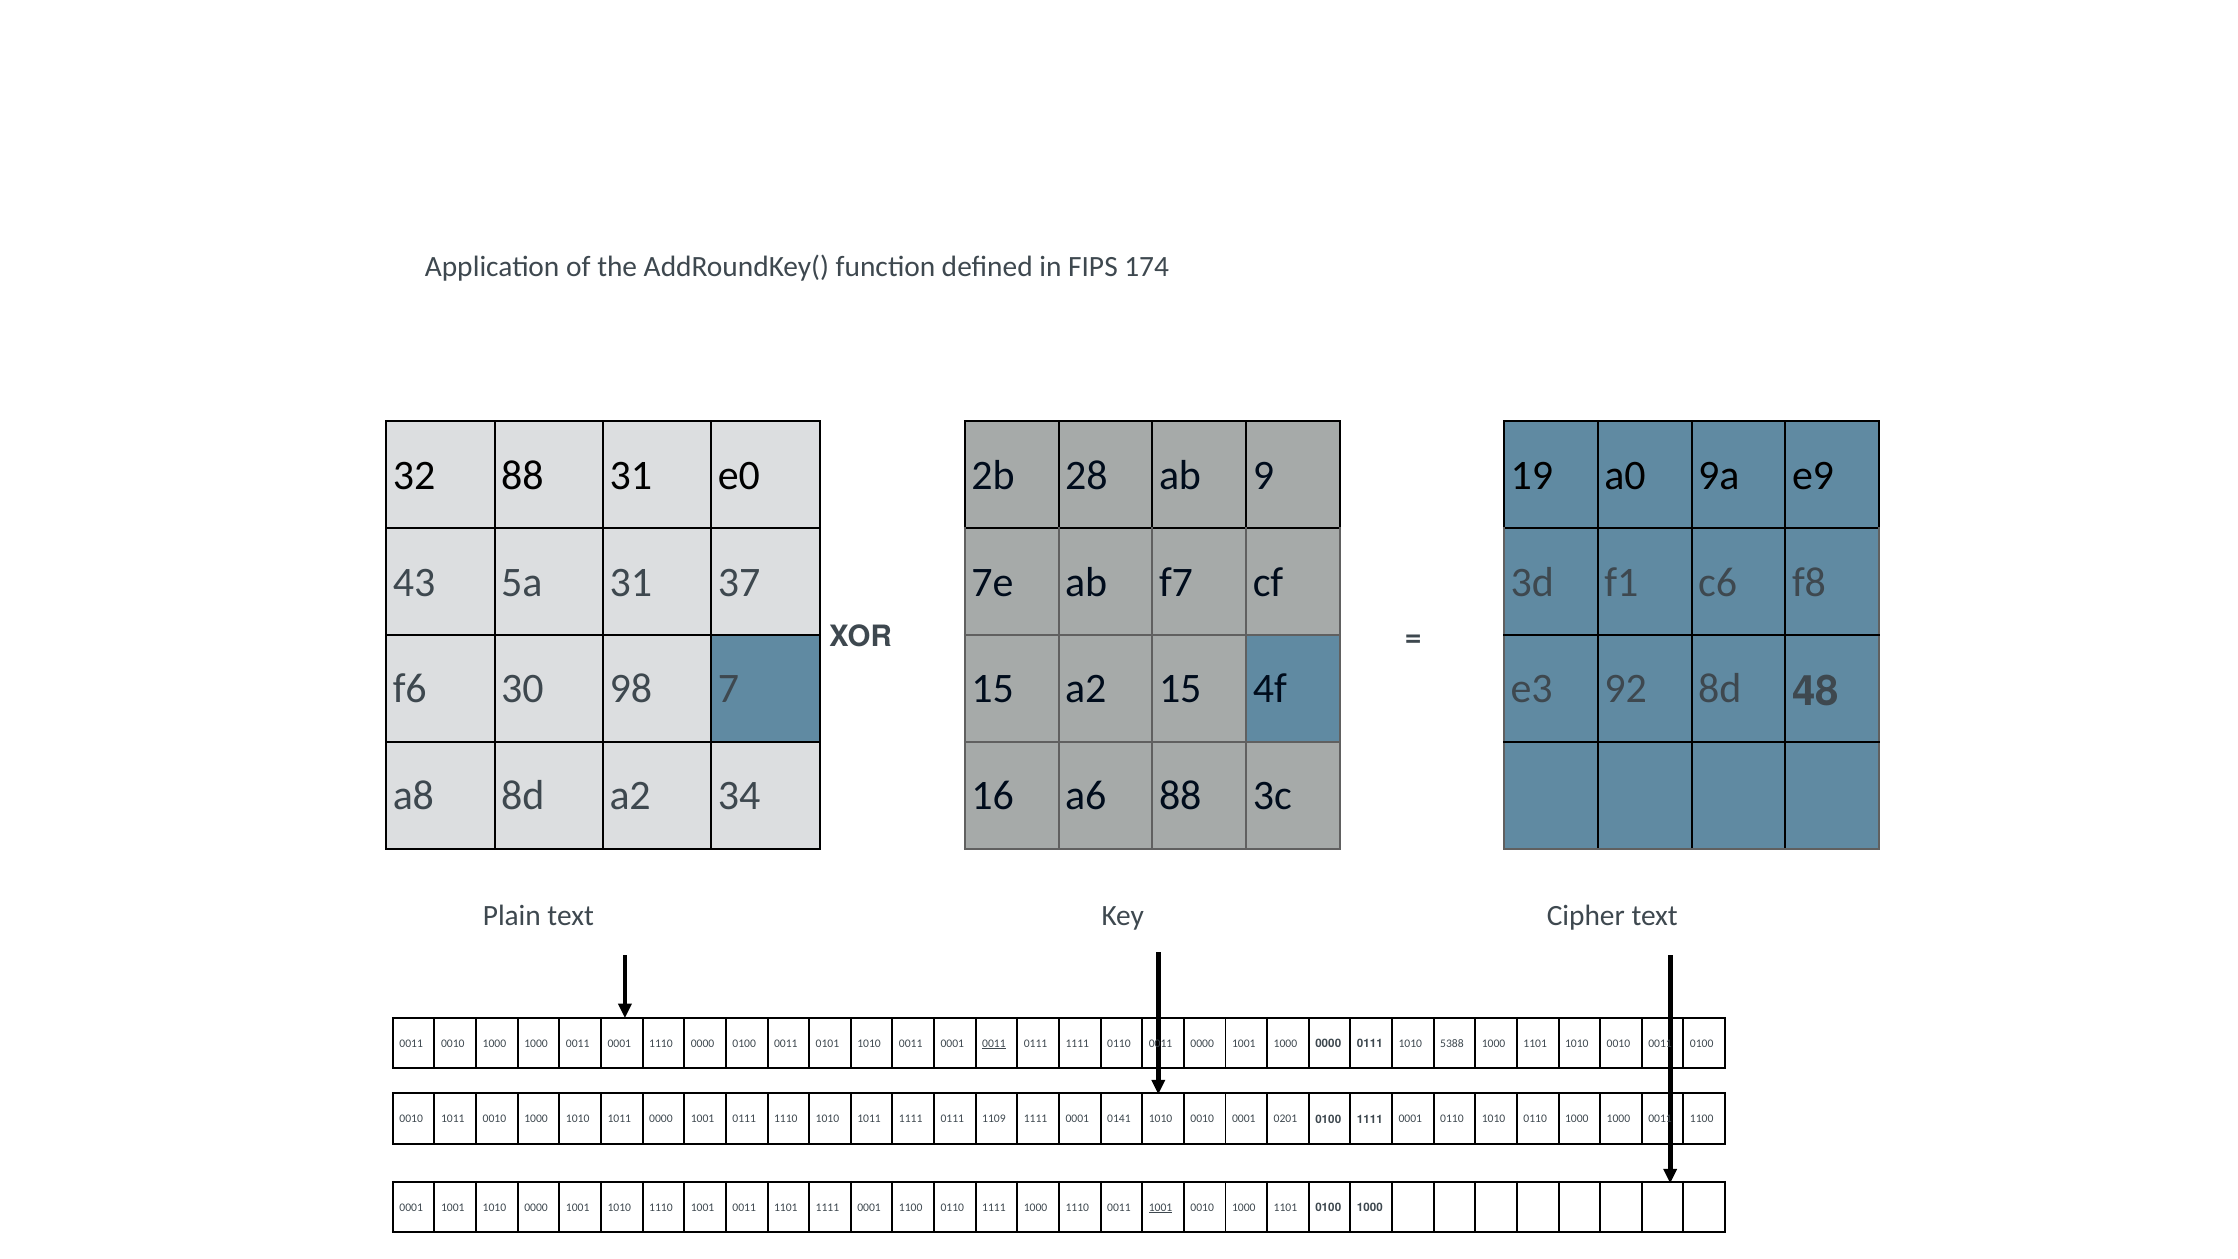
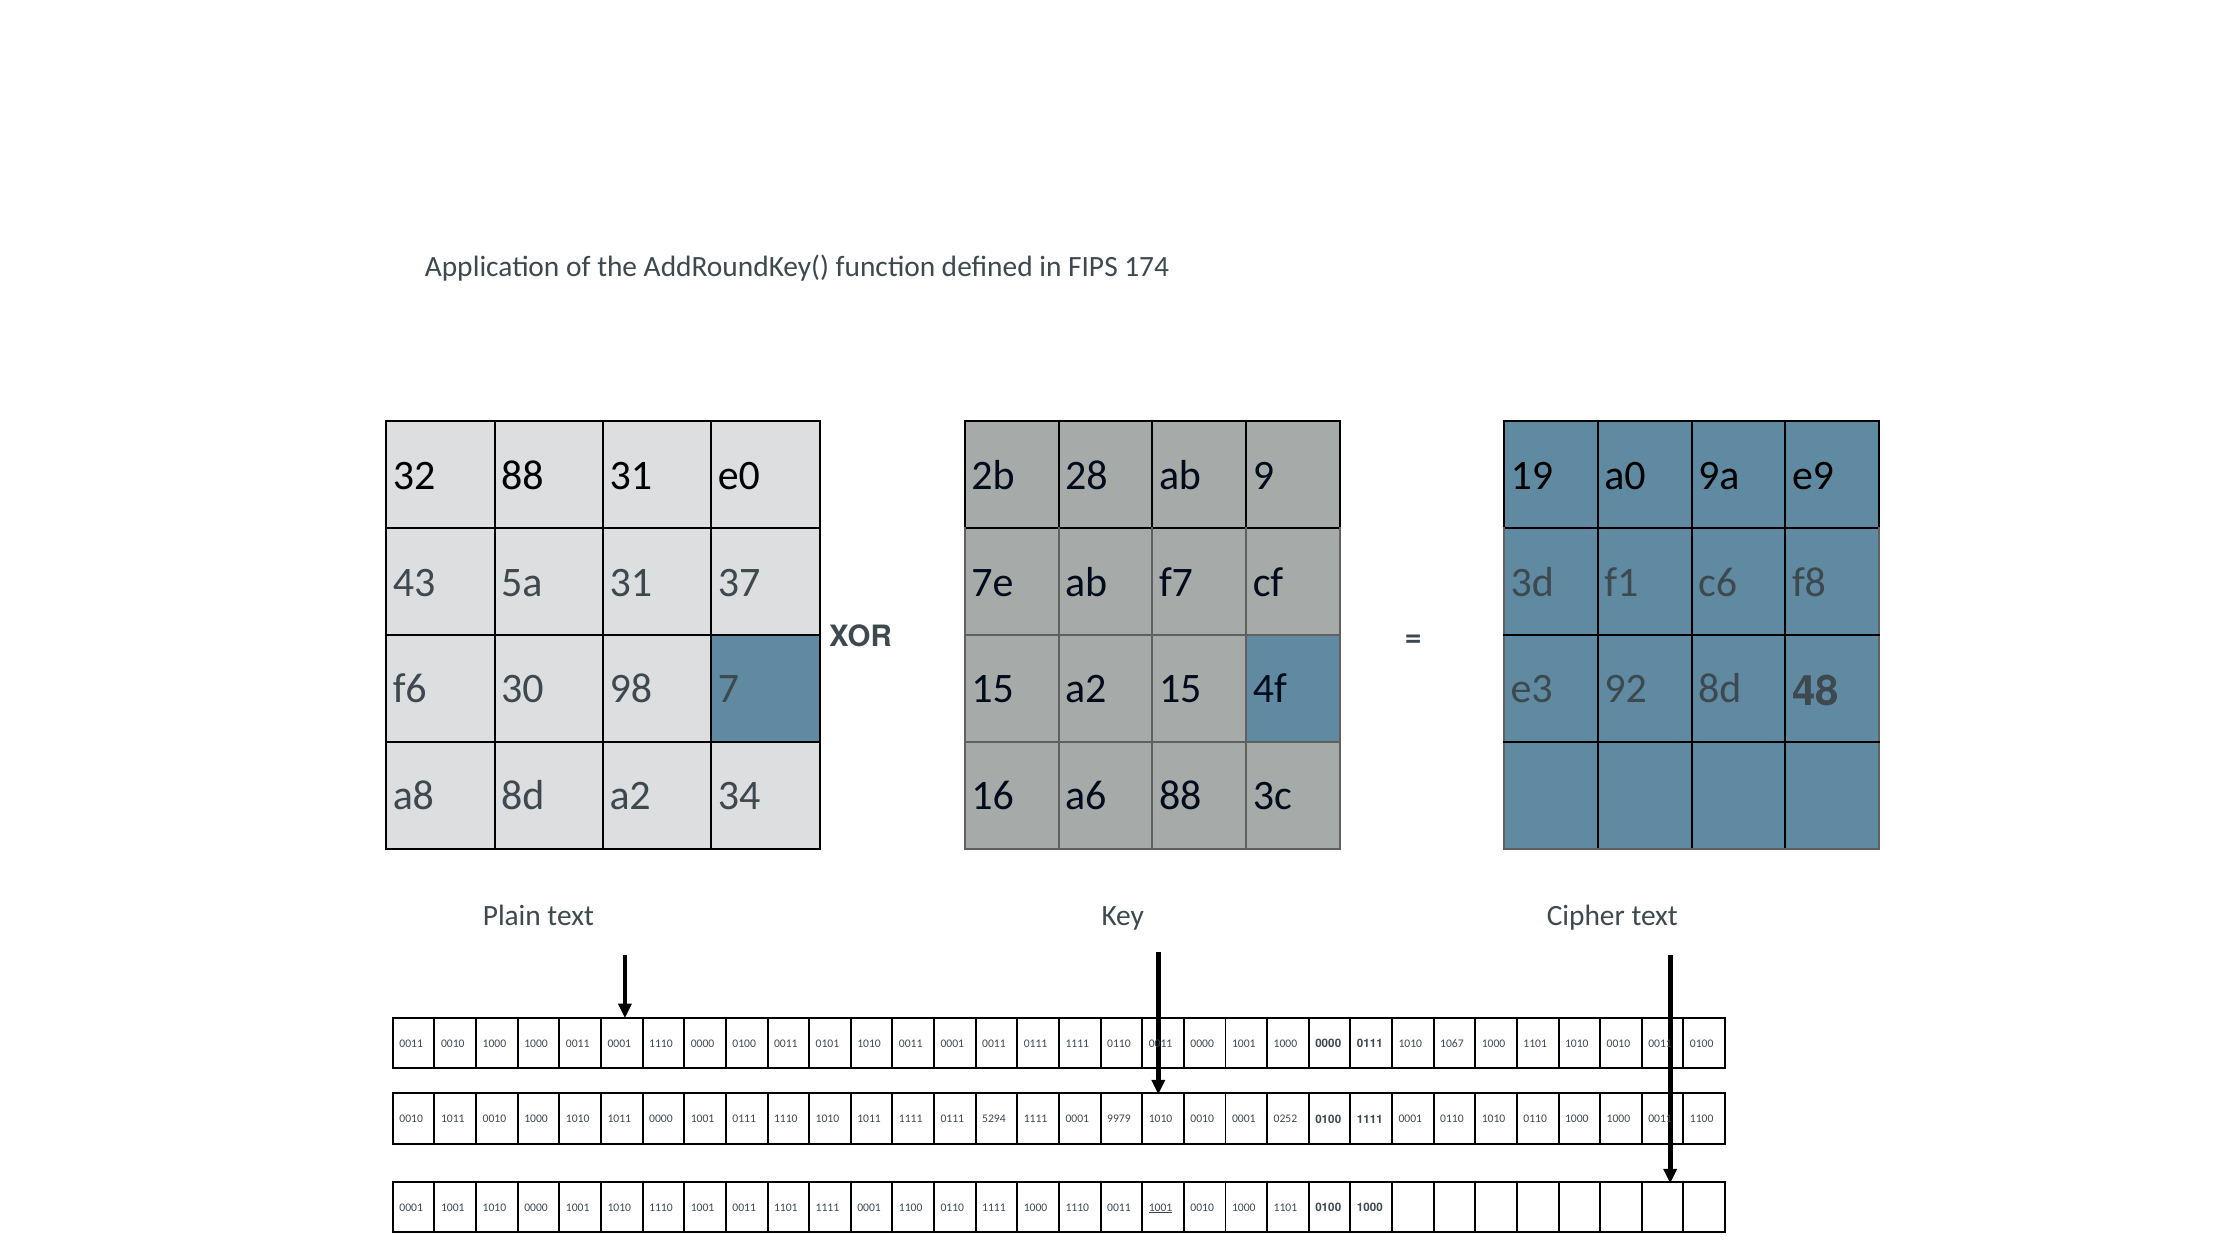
0011 underline: present -> none (994, 1043)
5388: 5388 -> 1067 (1452, 1043)
1109: 1109 -> 5294 (994, 1119)
0141: 0141 -> 9979 (1119, 1119)
0201: 0201 -> 0252 (1285, 1119)
